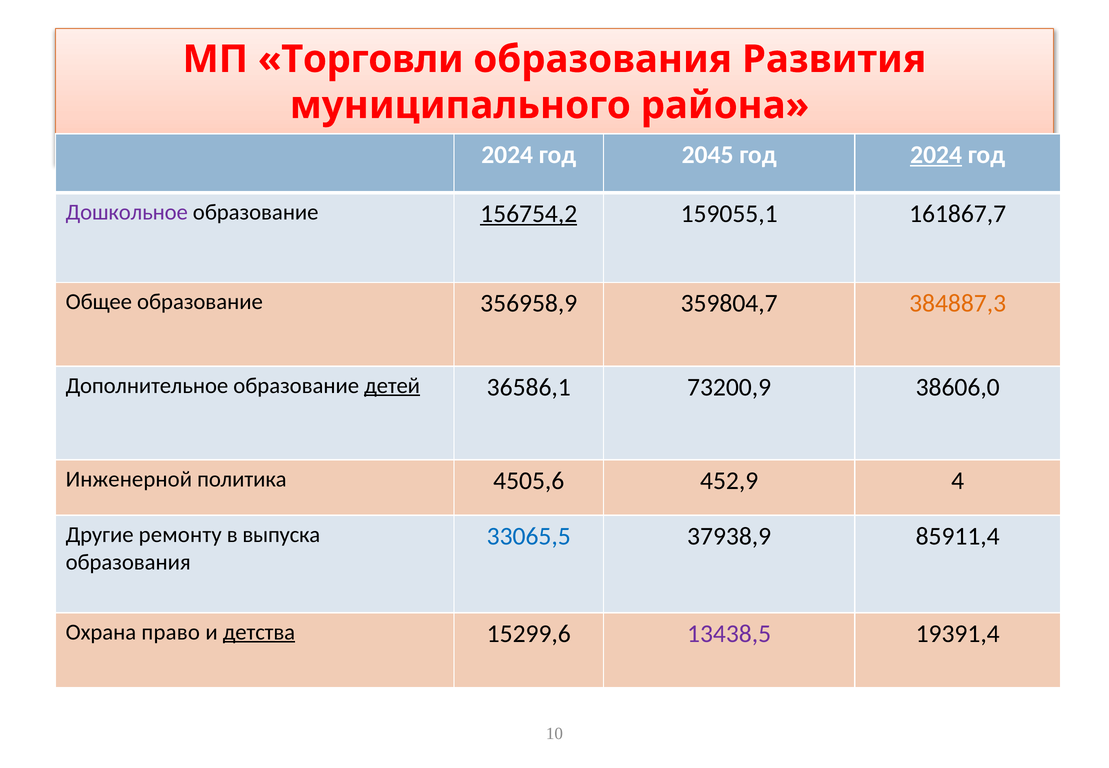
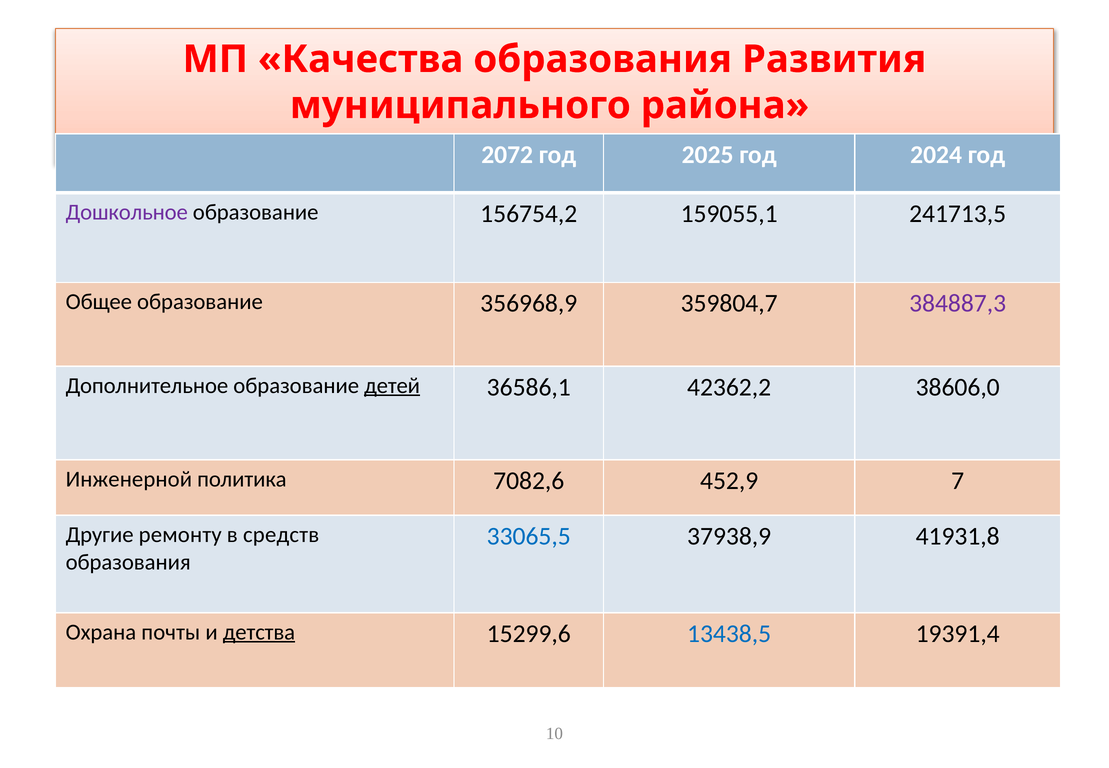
Торговли: Торговли -> Качества (361, 59)
2024: 2024 -> 2072 (507, 155)
2045: 2045 -> 2025 (708, 155)
2024 underline: present -> none (936, 155)
156754,2 underline: present -> none (529, 214)
161867,7: 161867,7 -> 241713,5 (958, 214)
356958,9: 356958,9 -> 356968,9 (529, 303)
384887,3 colour: orange -> purple (958, 303)
73200,9: 73200,9 -> 42362,2 (729, 387)
4505,6: 4505,6 -> 7082,6 (529, 481)
4: 4 -> 7 (958, 481)
выпуска: выпуска -> средств (281, 534)
85911,4: 85911,4 -> 41931,8 (958, 536)
право: право -> почты (171, 632)
13438,5 colour: purple -> blue (729, 634)
